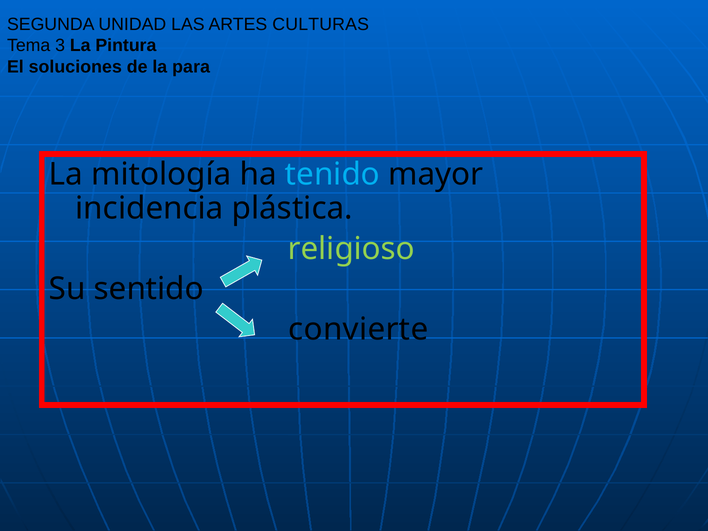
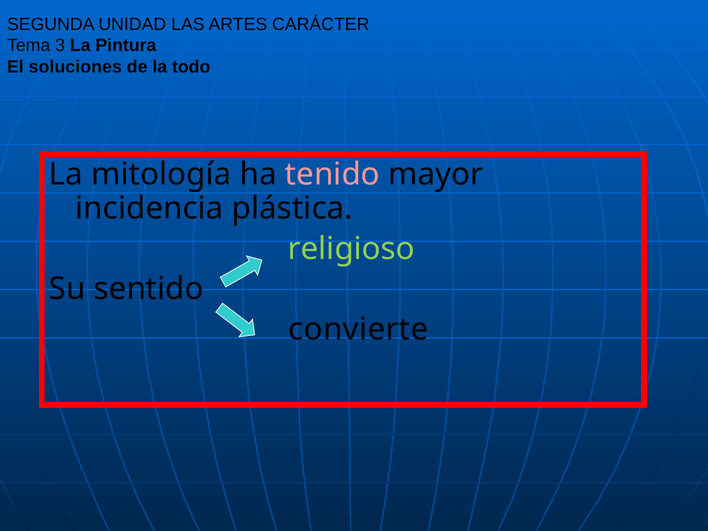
CULTURAS: CULTURAS -> CARÁCTER (321, 24)
para: para -> todo (191, 67)
tenido colour: light blue -> pink (332, 174)
